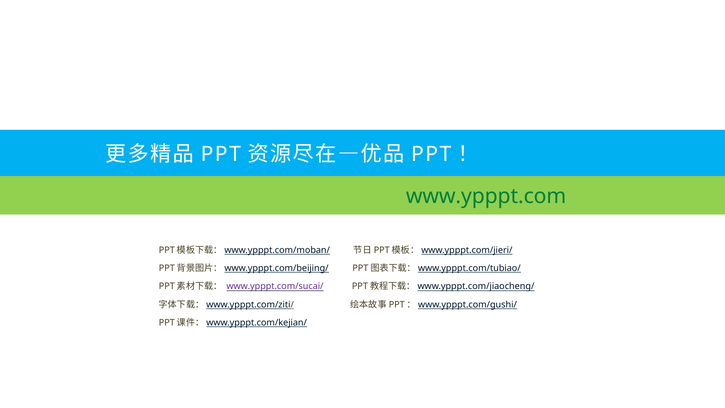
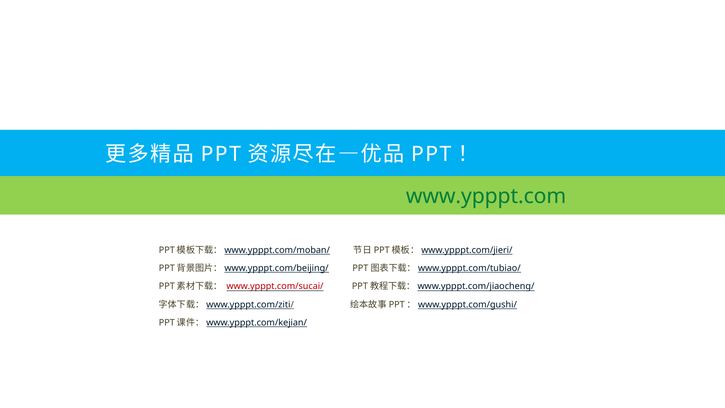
www.ypppt.com/sucai/ colour: purple -> red (275, 286)
